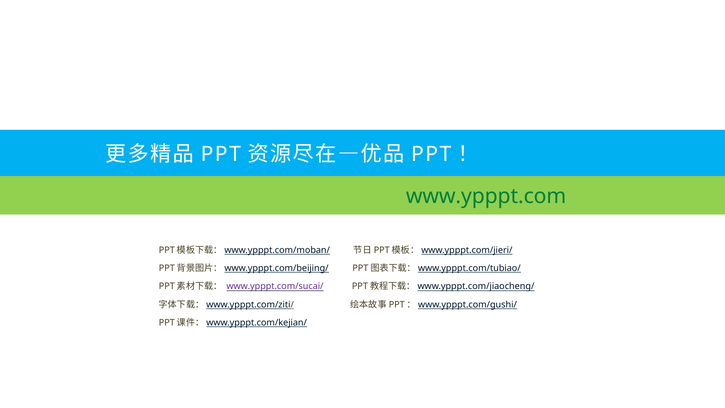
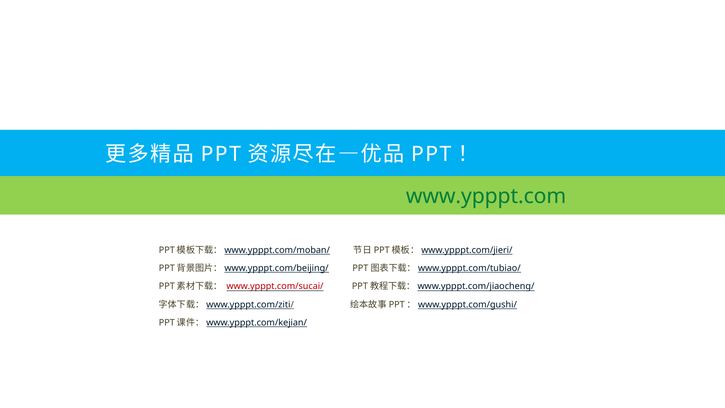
www.ypppt.com/sucai/ colour: purple -> red (275, 286)
